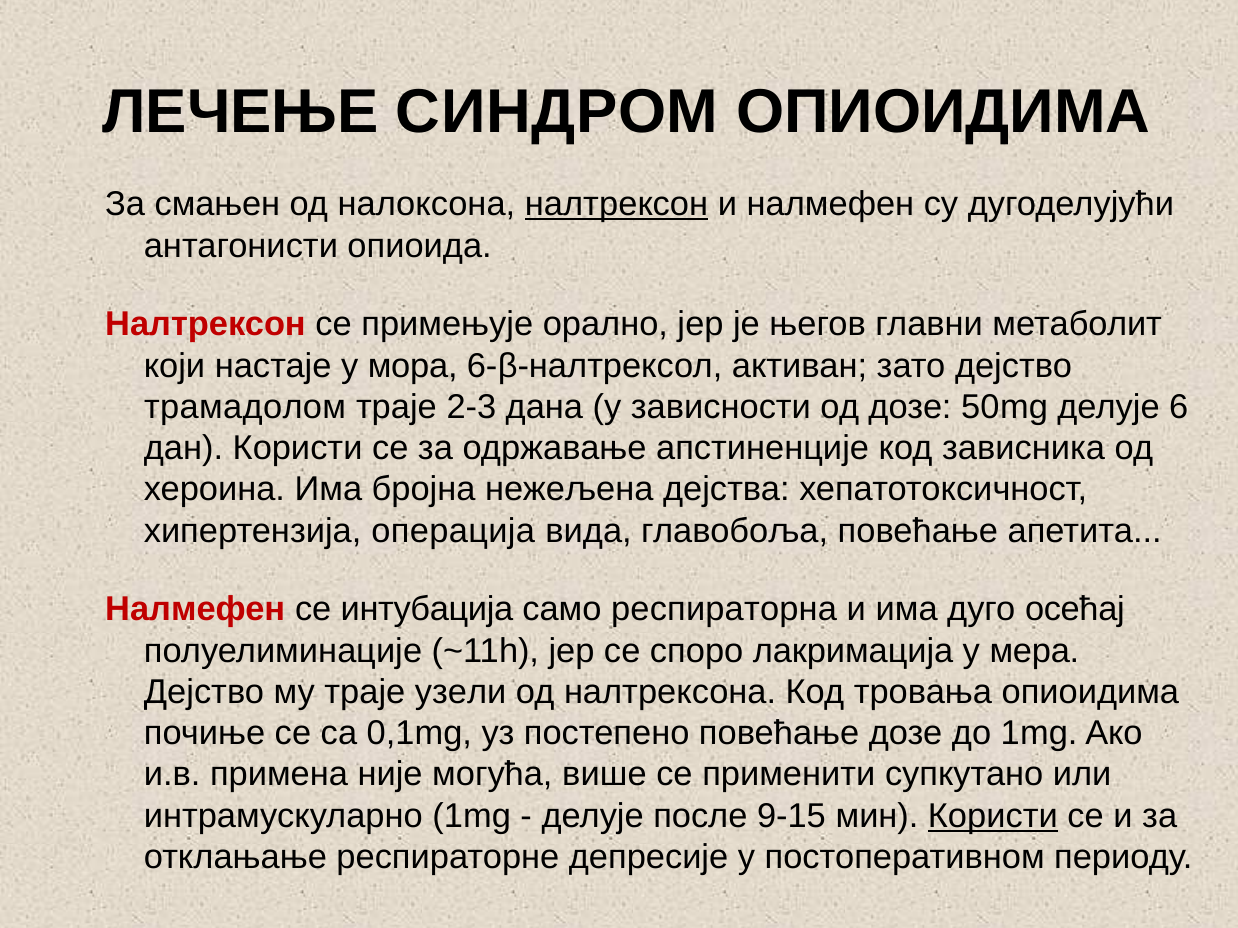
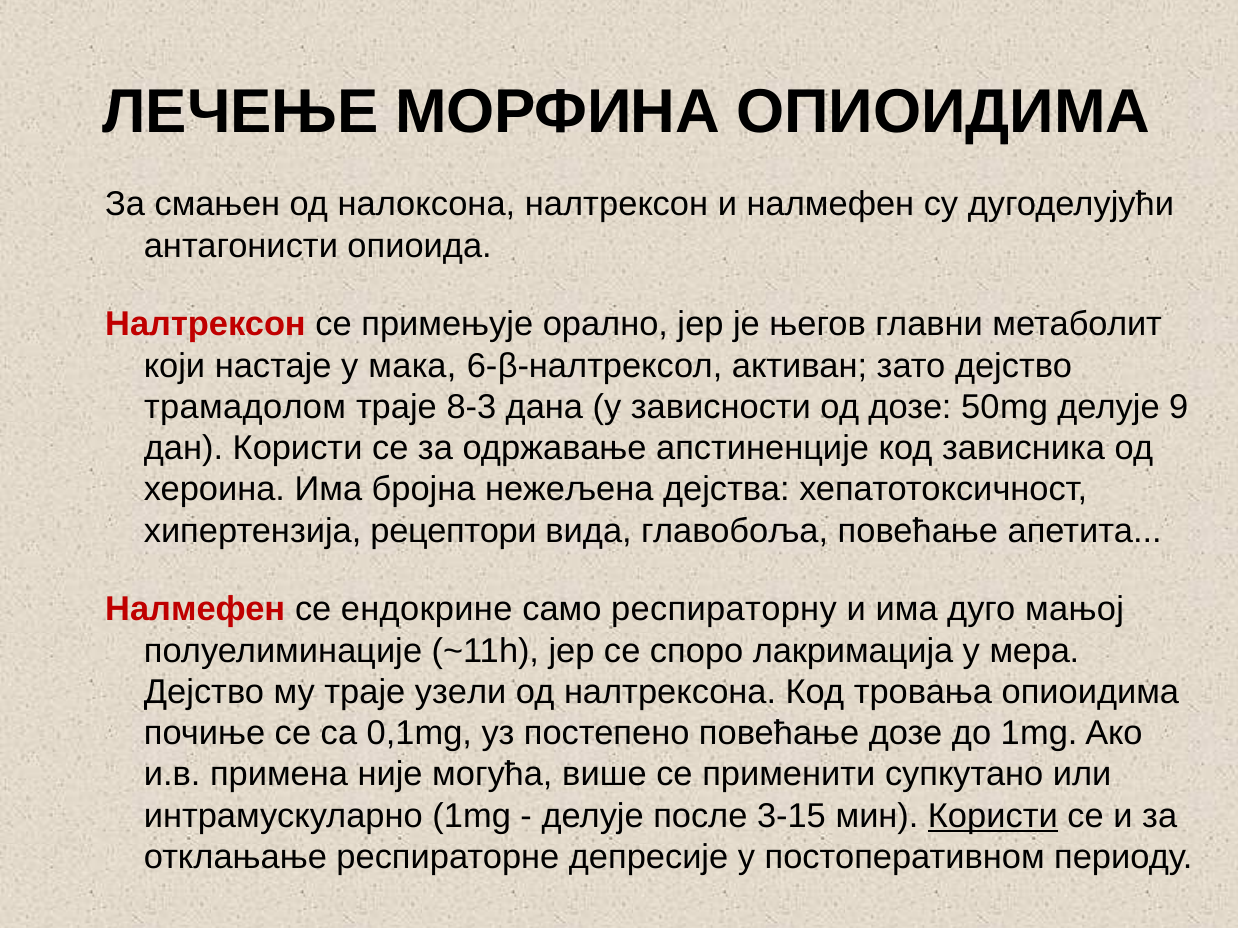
СИНДРОМ: СИНДРОМ -> МОРФИНА (558, 113)
налтрексон underline: present -> none (616, 205)
мора: мора -> мака (412, 366)
2-3: 2-3 -> 8-3 (471, 407)
6: 6 -> 9 (1179, 407)
операција: операција -> рецептори (454, 531)
интубација: интубација -> ендокрине (427, 610)
респираторна: респираторна -> респираторну (724, 610)
осећај: осећај -> мањој (1075, 610)
9-15: 9-15 -> 3-15 (791, 816)
